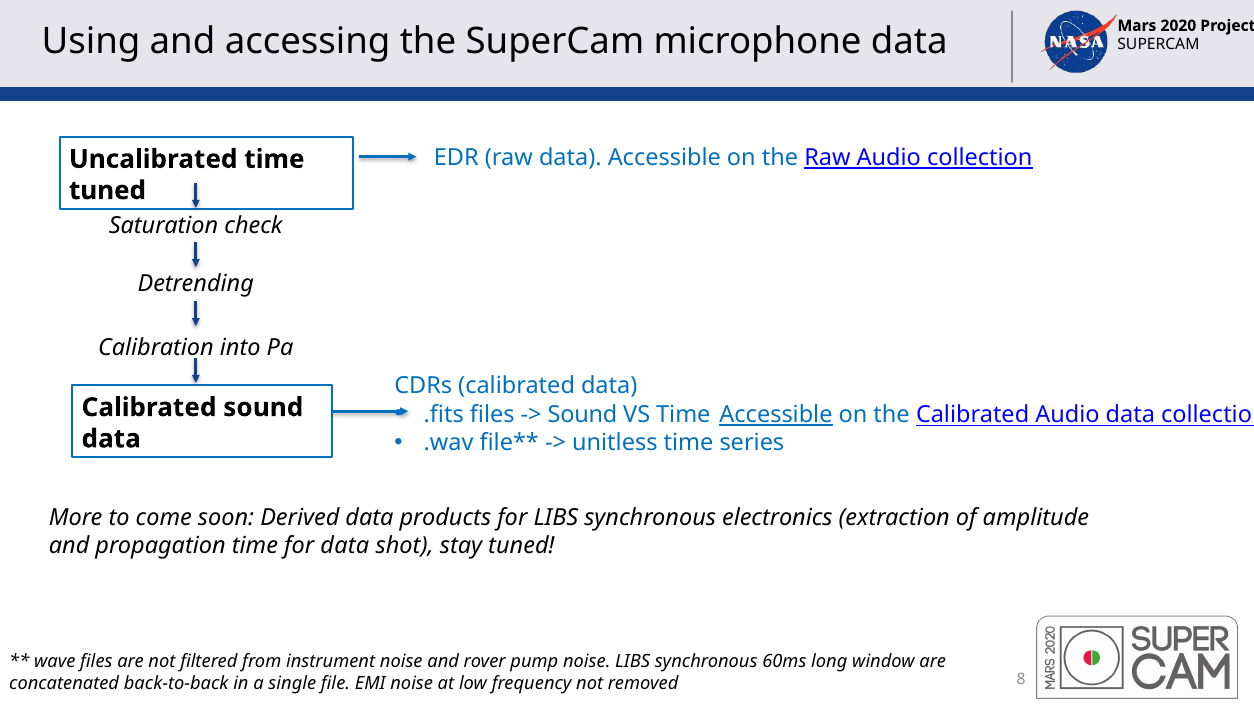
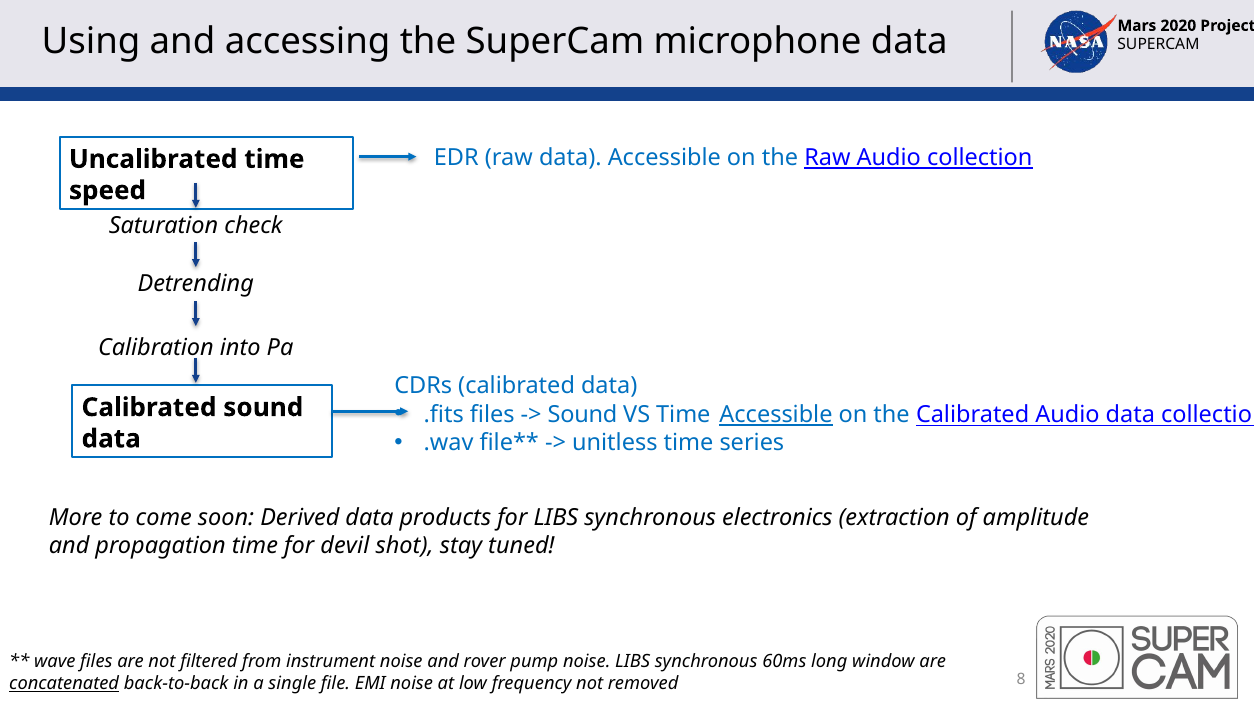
tuned: tuned -> speed (107, 191)
for data: data -> devil (345, 546)
concatenated underline: none -> present (64, 684)
